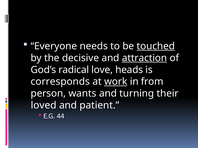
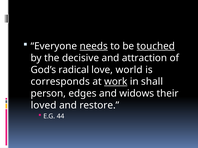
needs underline: none -> present (94, 46)
attraction underline: present -> none (144, 58)
heads: heads -> world (129, 70)
from: from -> shall (152, 82)
wants: wants -> edges (82, 94)
turning: turning -> widows (137, 94)
patient: patient -> restore (99, 106)
